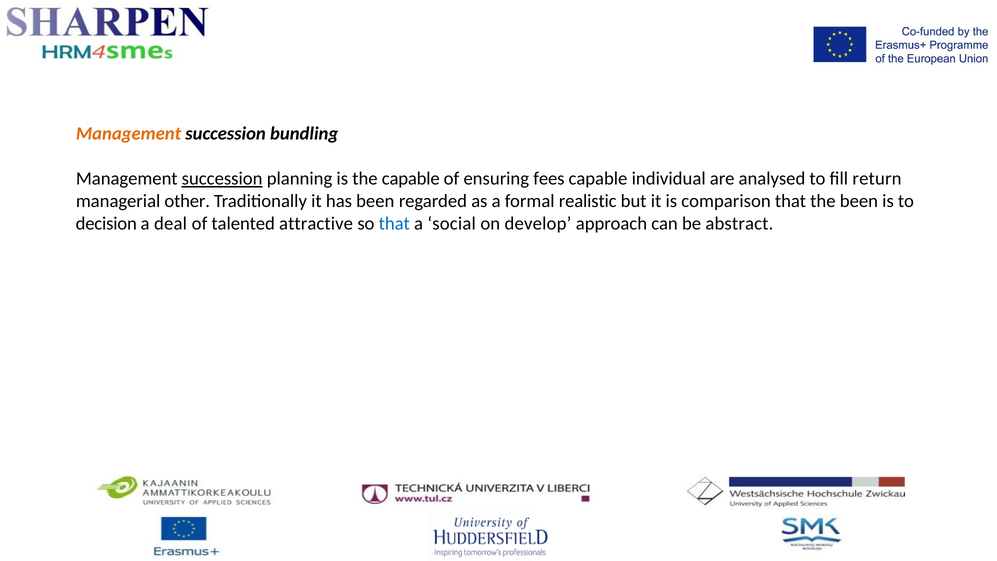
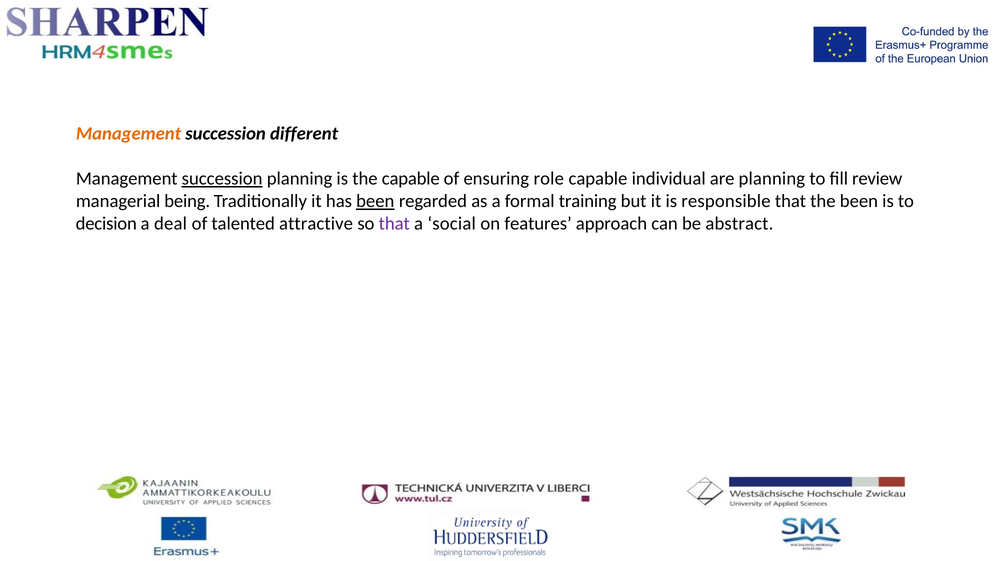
bundling: bundling -> different (304, 134)
fees: fees -> role (549, 179)
are analysed: analysed -> planning (772, 179)
return: return -> review (877, 179)
other: other -> being (187, 201)
been underline: none -> present (375, 201)
realistic: realistic -> training (588, 201)
comparison: comparison -> responsible (726, 201)
that colour: blue -> purple (394, 224)
develop: develop -> features (538, 224)
